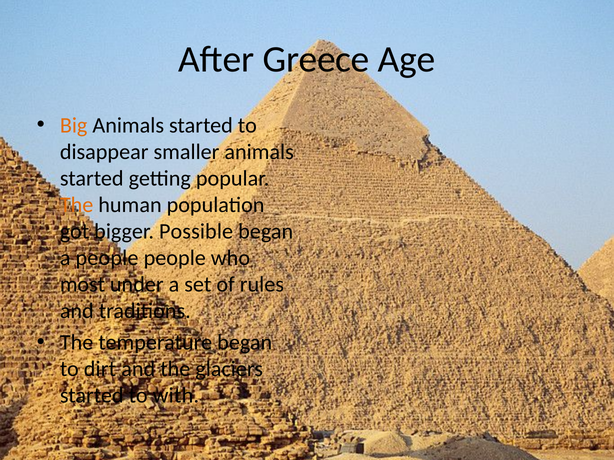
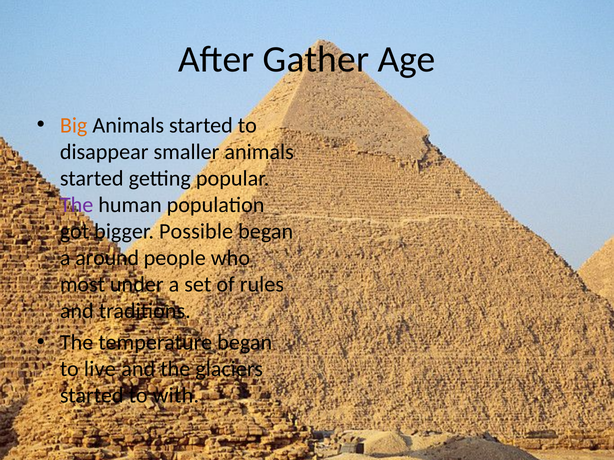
Greece: Greece -> Gather (316, 59)
The colour: orange -> purple (77, 205)
a people: people -> around (107, 258)
dirt: dirt -> live (100, 369)
